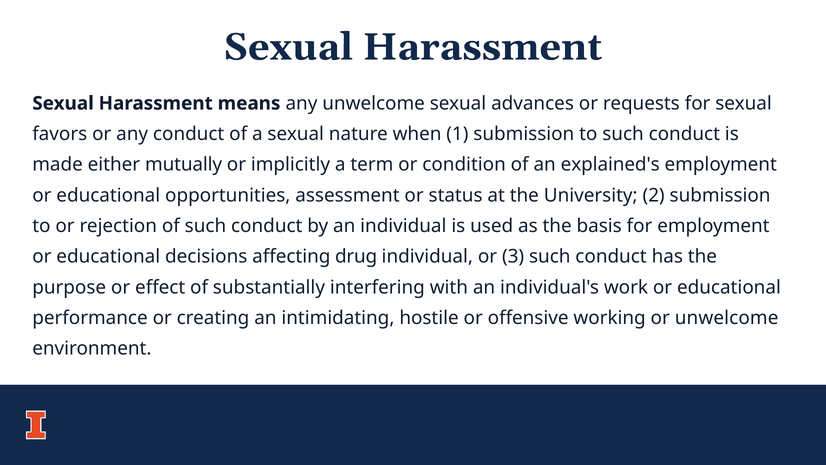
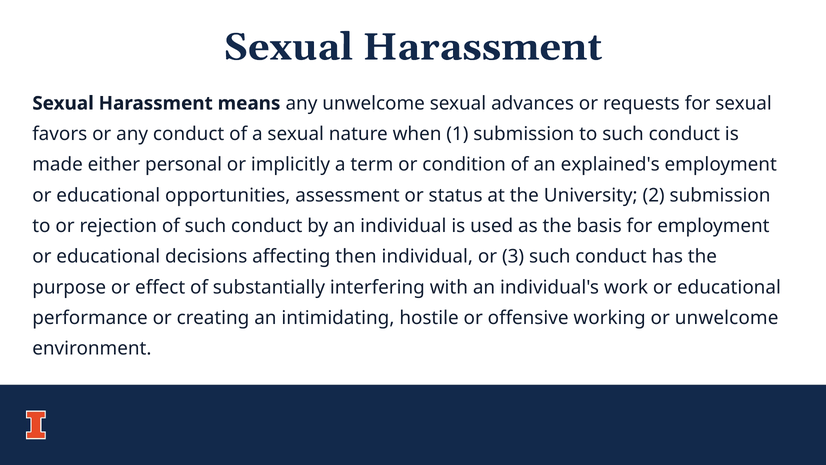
mutually: mutually -> personal (184, 165)
drug: drug -> then (356, 256)
